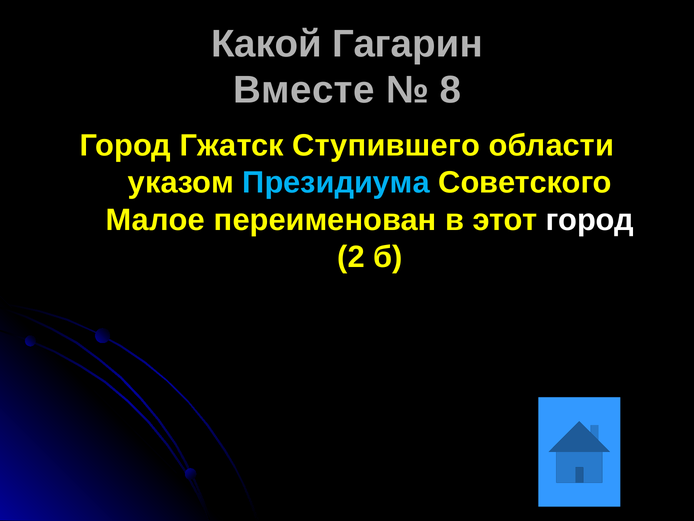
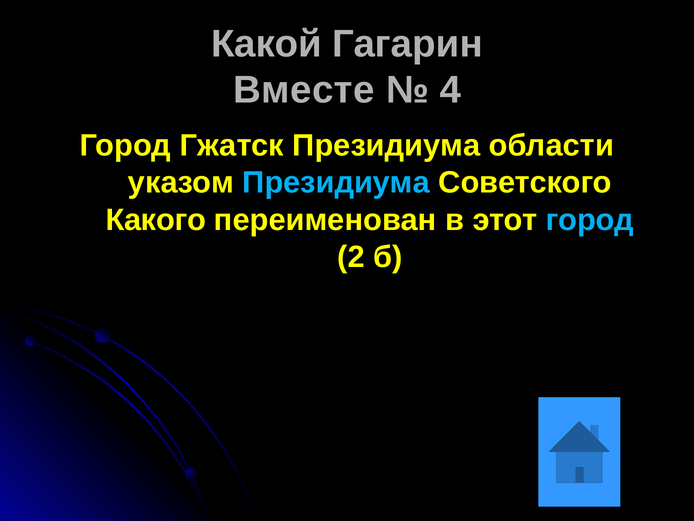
8: 8 -> 4 (450, 90)
Гжатск Ступившего: Ступившего -> Президиума (386, 146)
Малое: Малое -> Какого (156, 220)
город colour: white -> light blue (590, 220)
